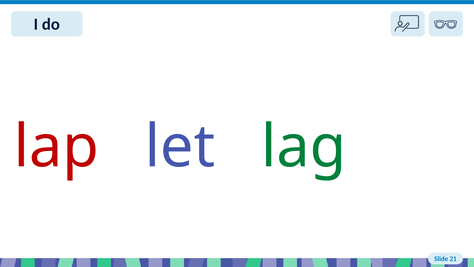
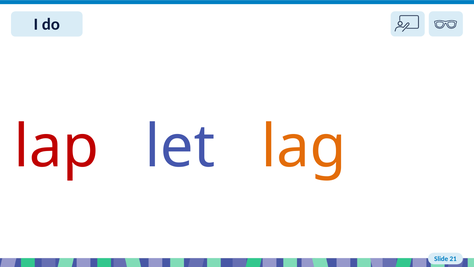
lag colour: green -> orange (304, 147)
